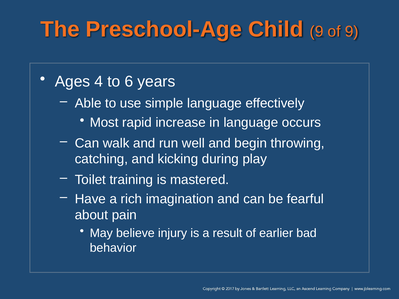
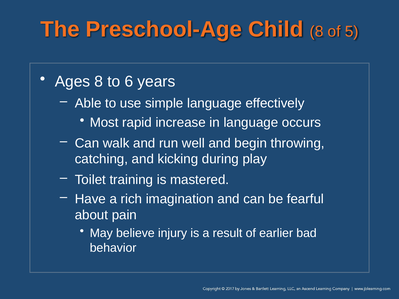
Child 9: 9 -> 8 (317, 32)
of 9: 9 -> 5 (352, 32)
Ages 4: 4 -> 8 (99, 82)
